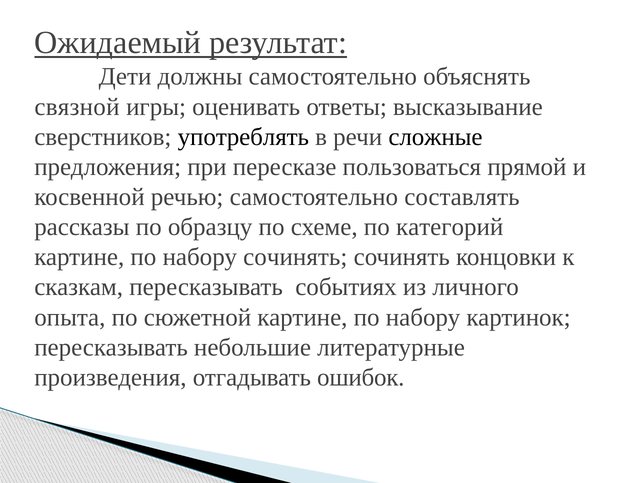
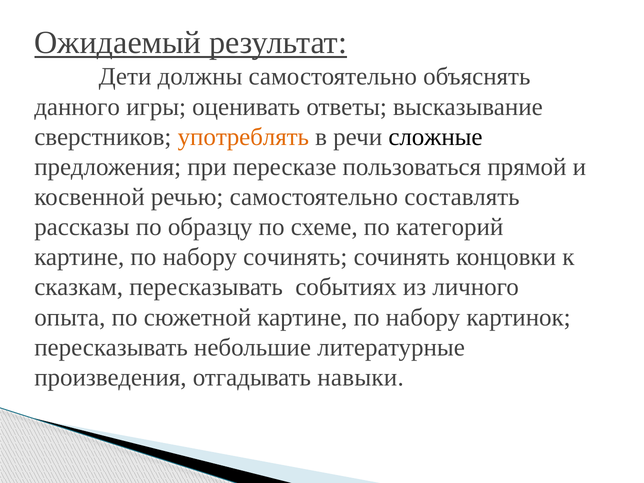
связной: связной -> данного (77, 107)
употреблять colour: black -> orange (243, 137)
ошибок: ошибок -> навыки (361, 377)
